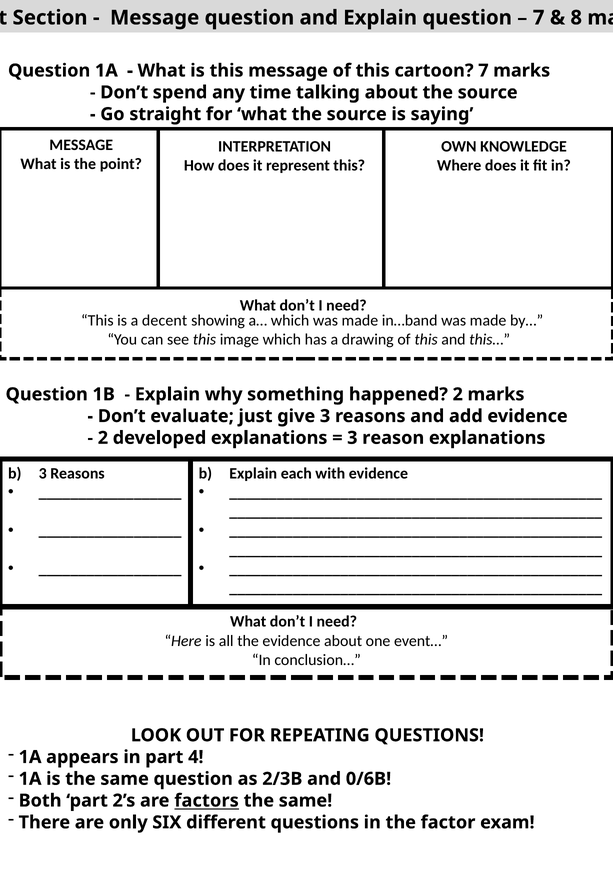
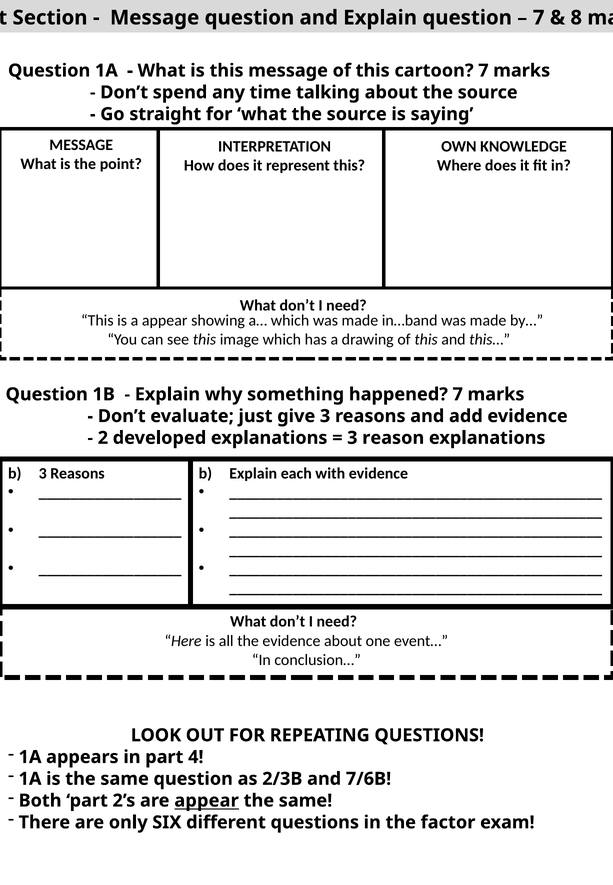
a decent: decent -> appear (165, 320)
happened 2: 2 -> 7 (458, 395)
0/6B: 0/6B -> 7/6B (369, 779)
are factors: factors -> appear (207, 801)
